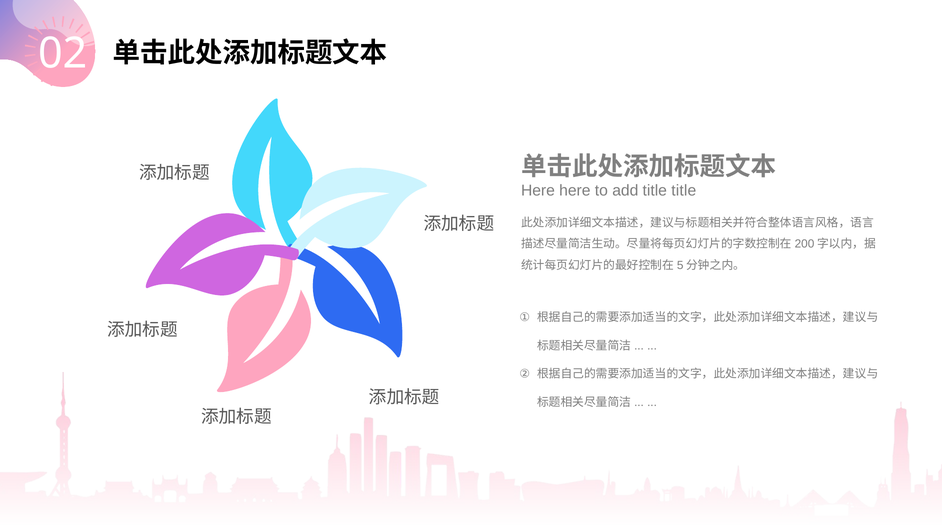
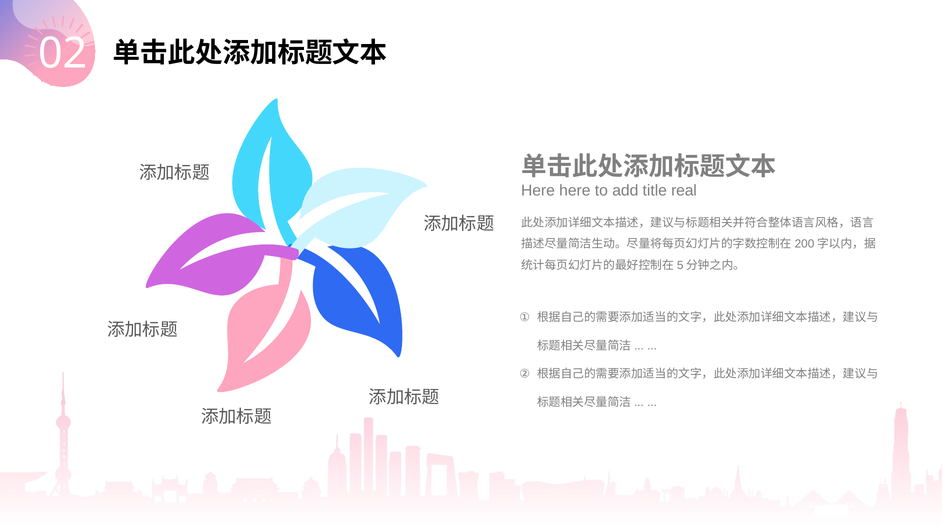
title title: title -> real (684, 190)
